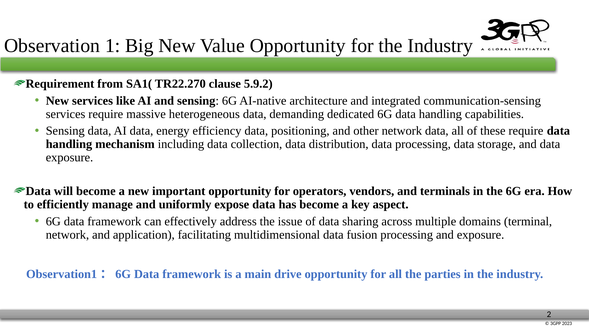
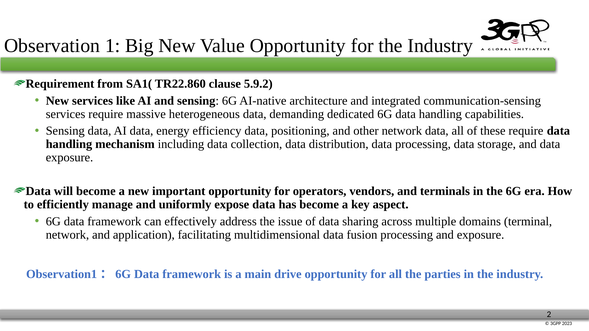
TR22.270: TR22.270 -> TR22.860 (180, 84)
